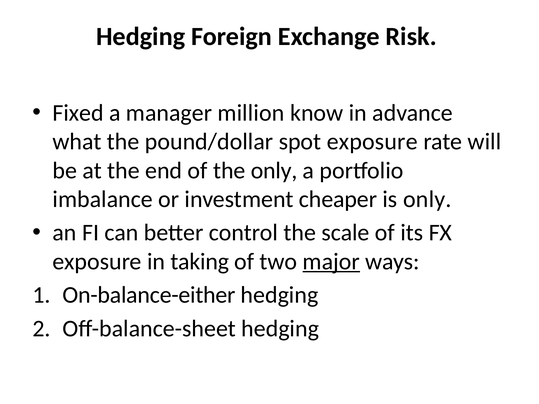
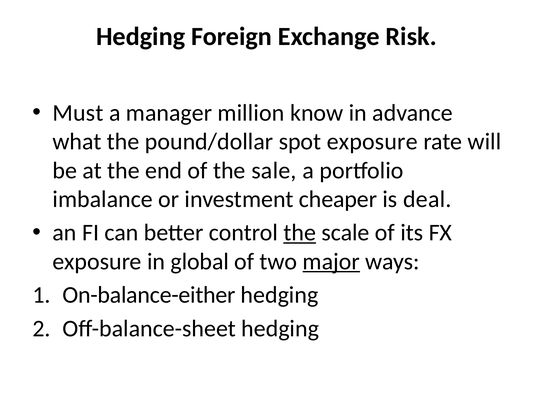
Fixed: Fixed -> Must (78, 113)
the only: only -> sale (274, 171)
is only: only -> deal (427, 199)
the underline: none -> present (300, 233)
taking: taking -> global (200, 262)
